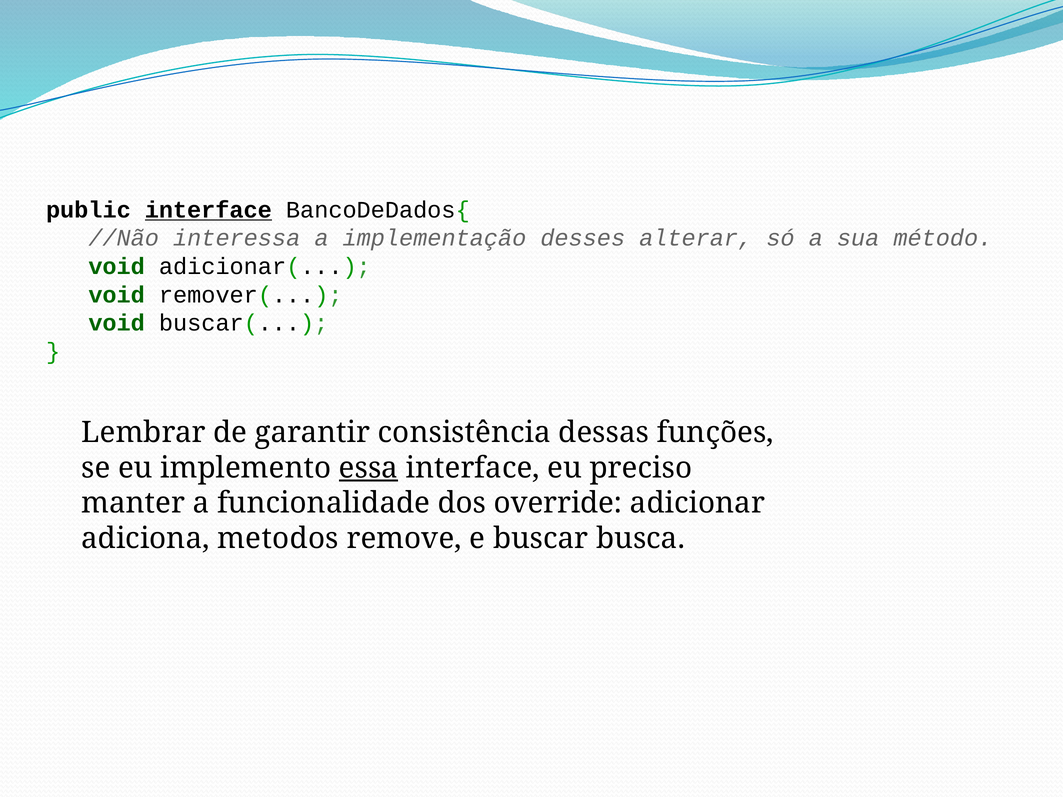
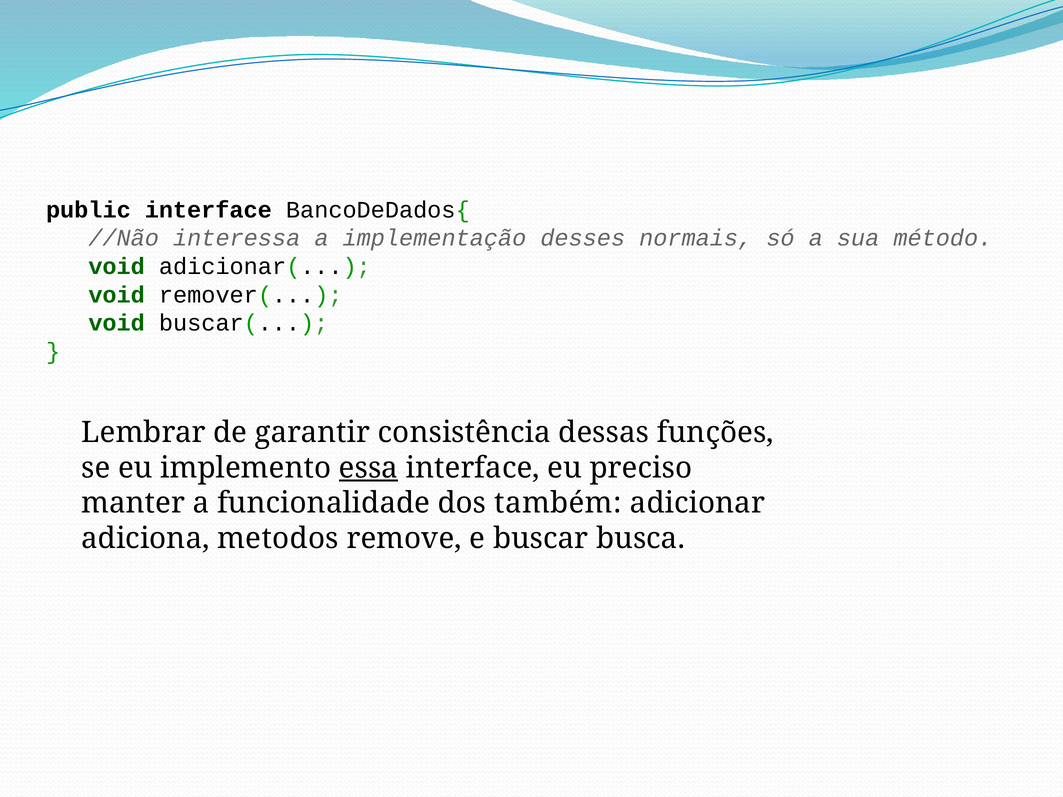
interface underline: present -> none (208, 210)
alterar: alterar -> normais (696, 238)
override: override -> também (558, 503)
